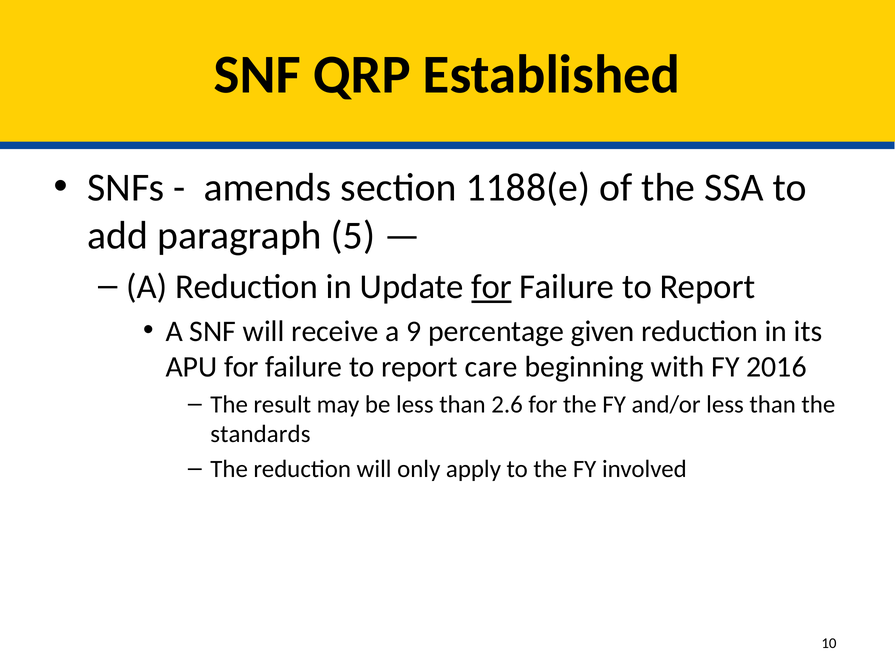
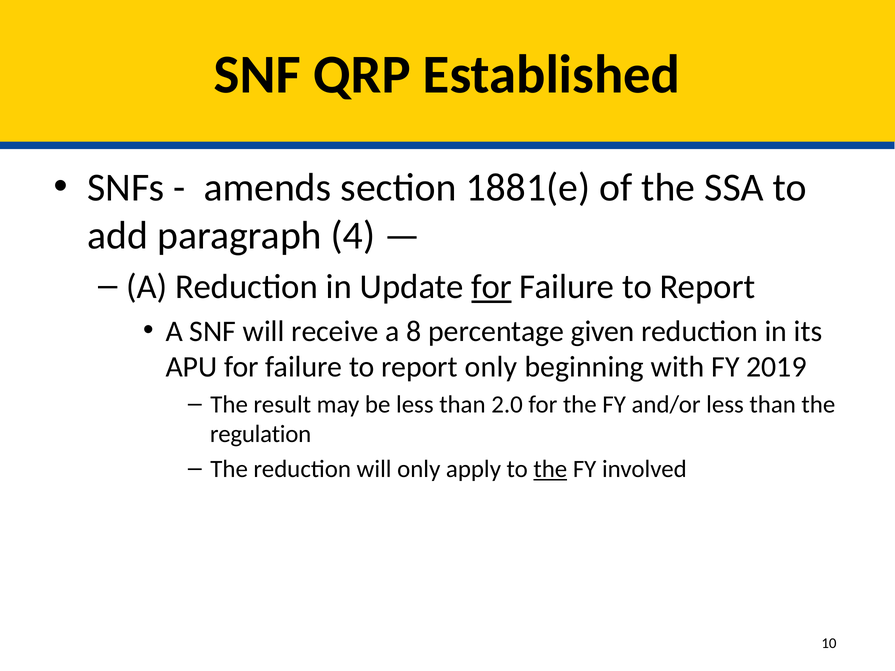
1188(e: 1188(e -> 1881(e (528, 188)
5: 5 -> 4 (353, 235)
9: 9 -> 8 (414, 331)
report care: care -> only (491, 367)
2016: 2016 -> 2019 (776, 367)
2.6: 2.6 -> 2.0 (507, 405)
standards: standards -> regulation (261, 434)
the underline: none -> present (550, 469)
